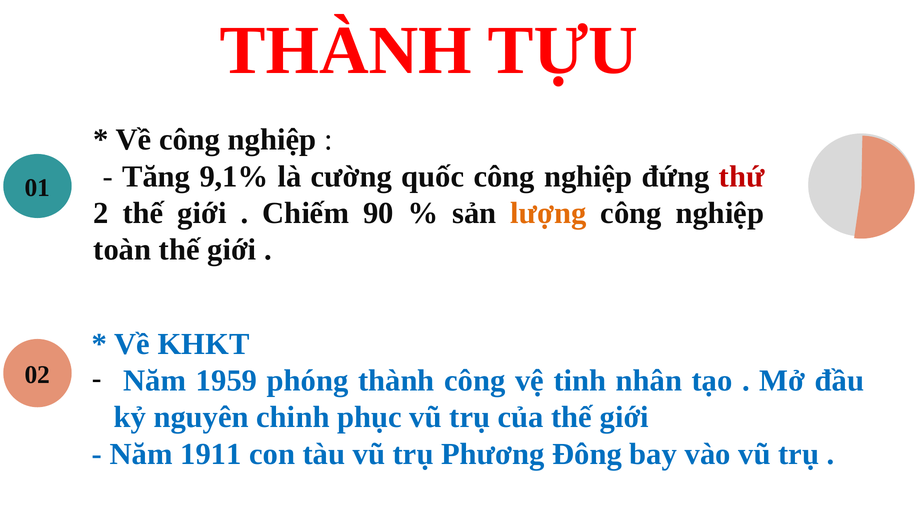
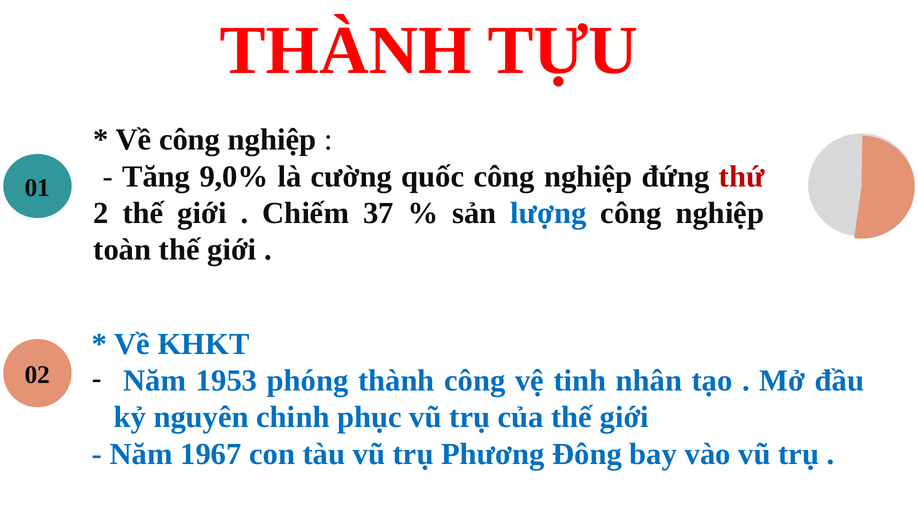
9,1%: 9,1% -> 9,0% (234, 177)
90: 90 -> 37 (378, 213)
lượng colour: orange -> blue (548, 213)
1959: 1959 -> 1953 (227, 381)
1911: 1911 -> 1967 (211, 454)
